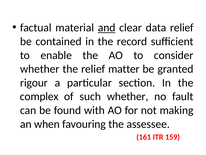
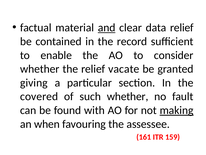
matter: matter -> vacate (124, 69)
rigour: rigour -> giving (34, 83)
complex: complex -> covered (39, 96)
making underline: none -> present (177, 110)
